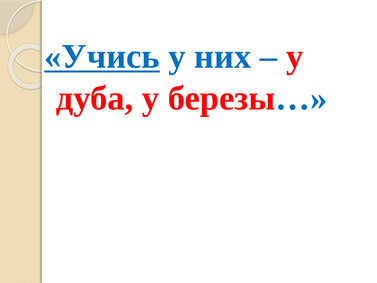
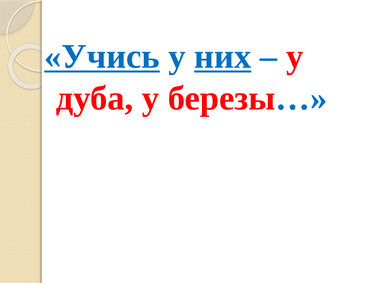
них underline: none -> present (223, 57)
